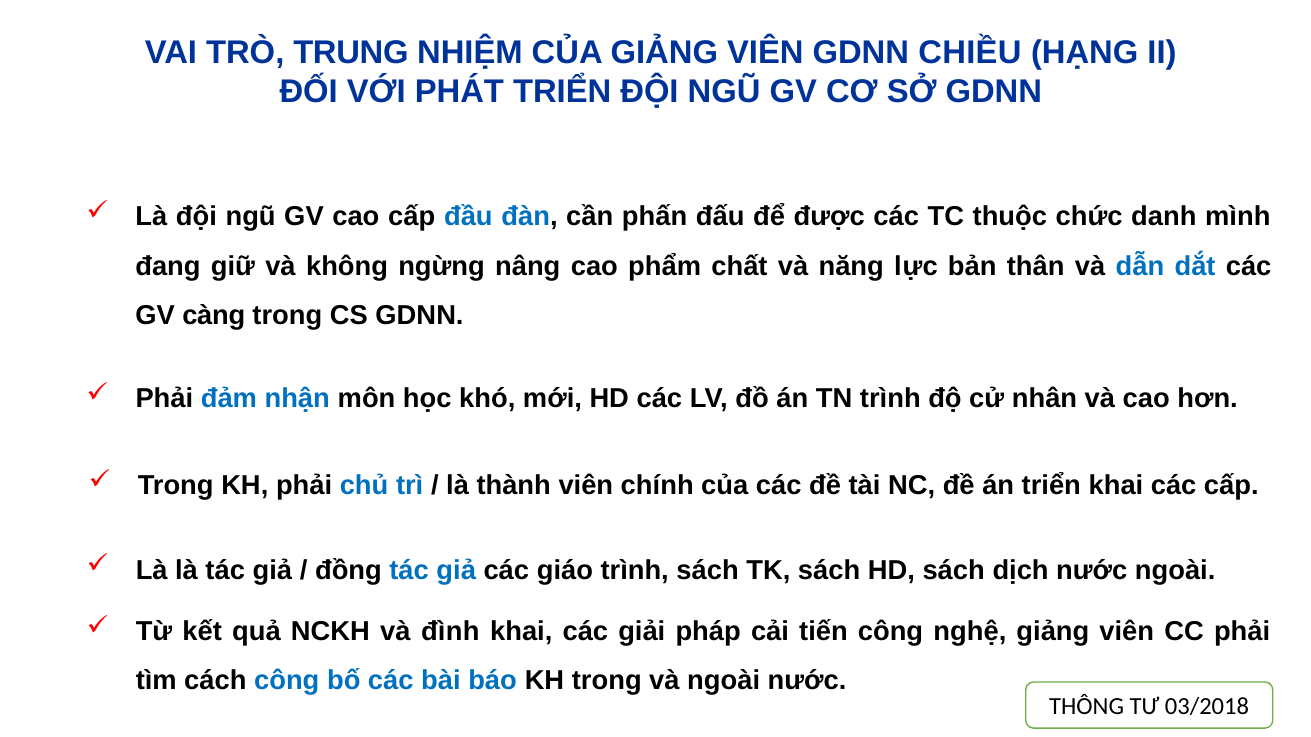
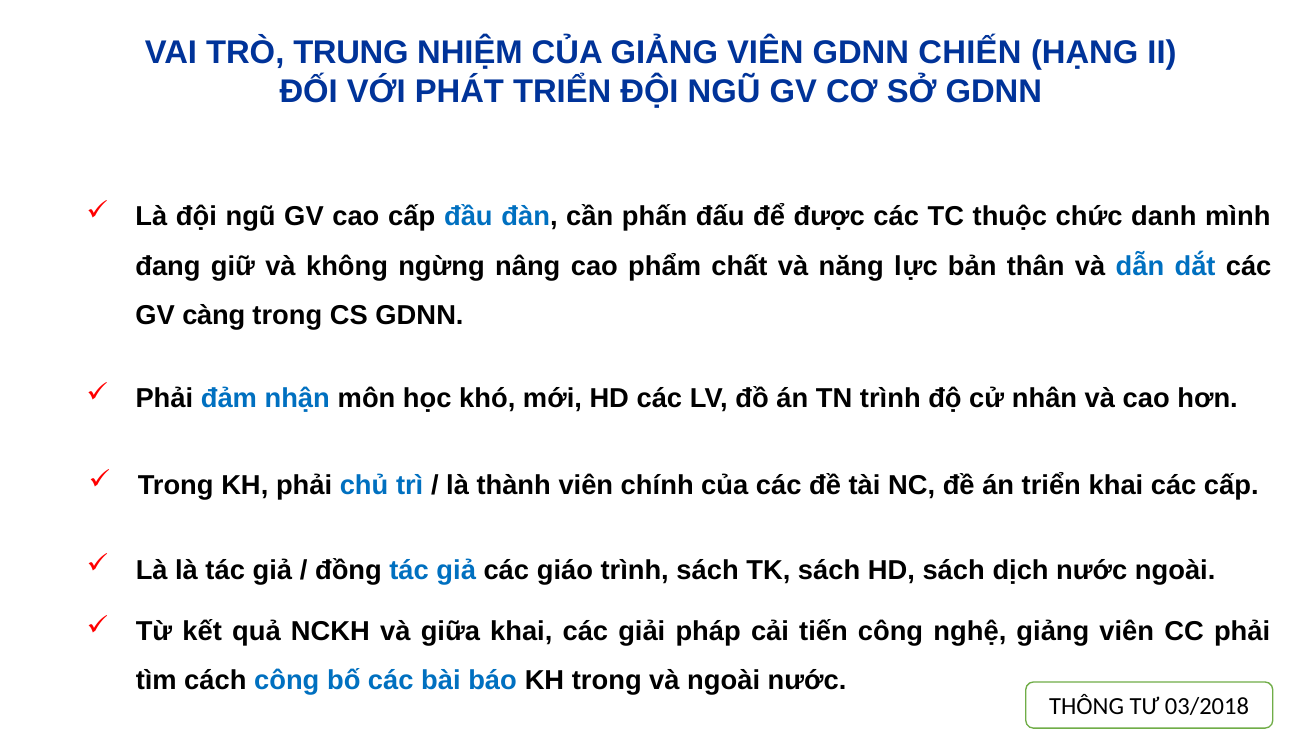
CHIỀU: CHIỀU -> CHIẾN (970, 53)
đình: đình -> giữa (450, 632)
